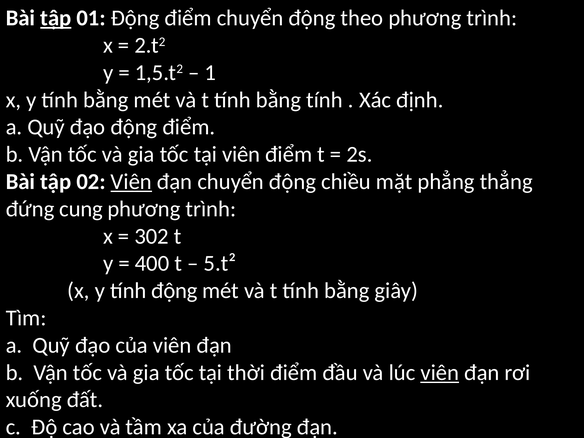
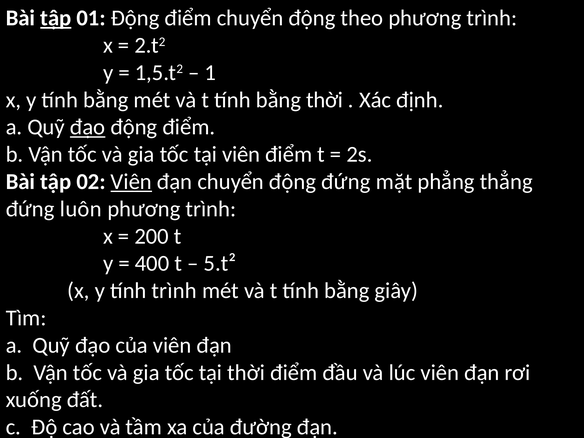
bằng tính: tính -> thời (325, 100)
đạo underline: none -> present (88, 127)
động chiều: chiều -> đứng (346, 182)
cung: cung -> luôn (81, 209)
302: 302 -> 200 (152, 236)
tính động: động -> trình (174, 291)
viên underline: present -> none (440, 373)
